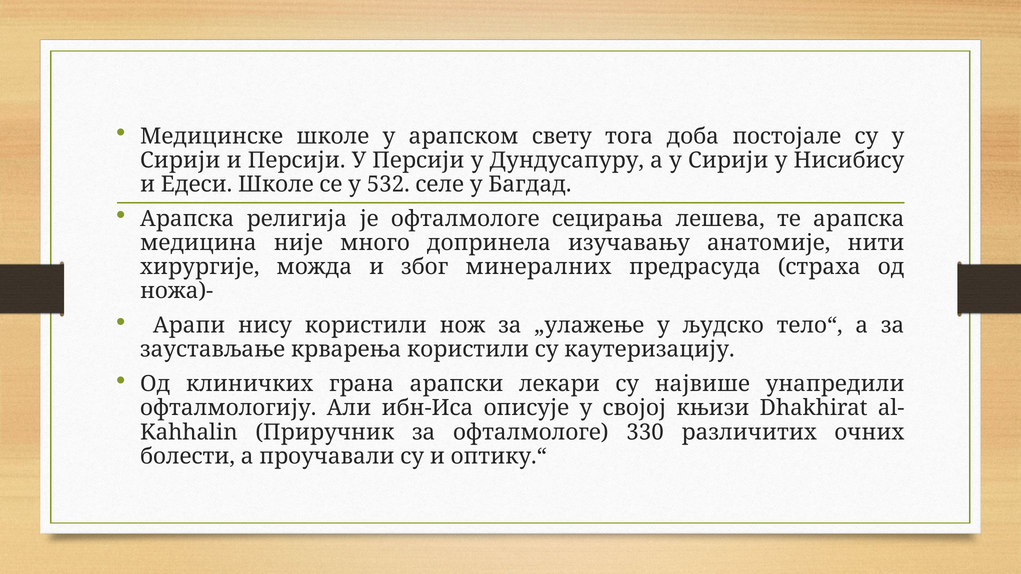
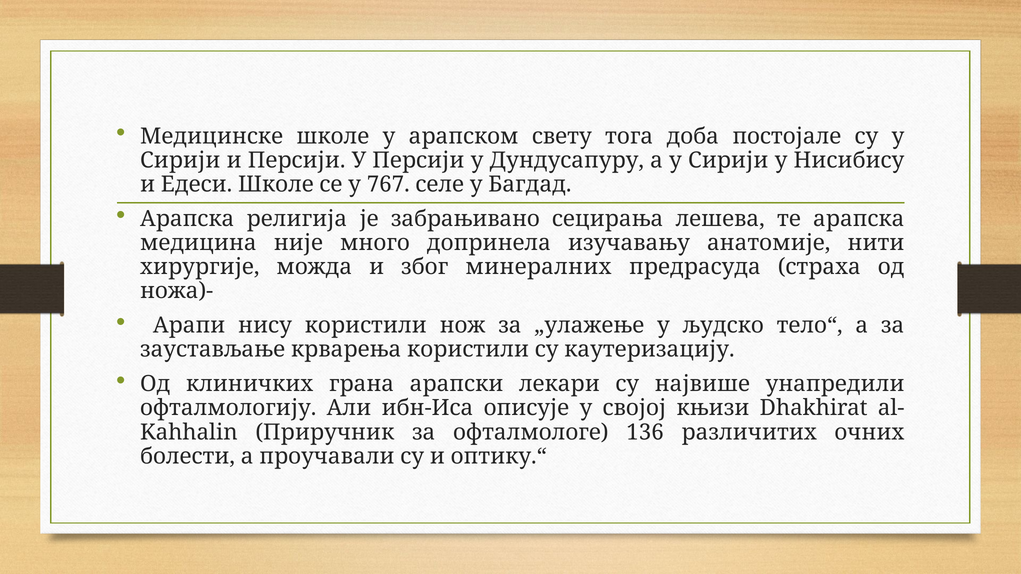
532: 532 -> 767 (388, 184)
је офталмологе: офталмологе -> забрањивано (465, 219)
330: 330 -> 136 (645, 432)
